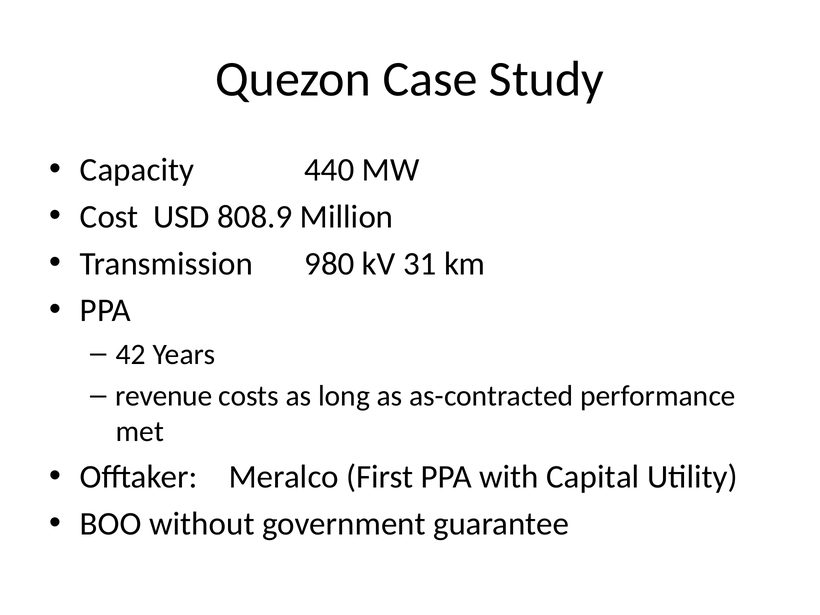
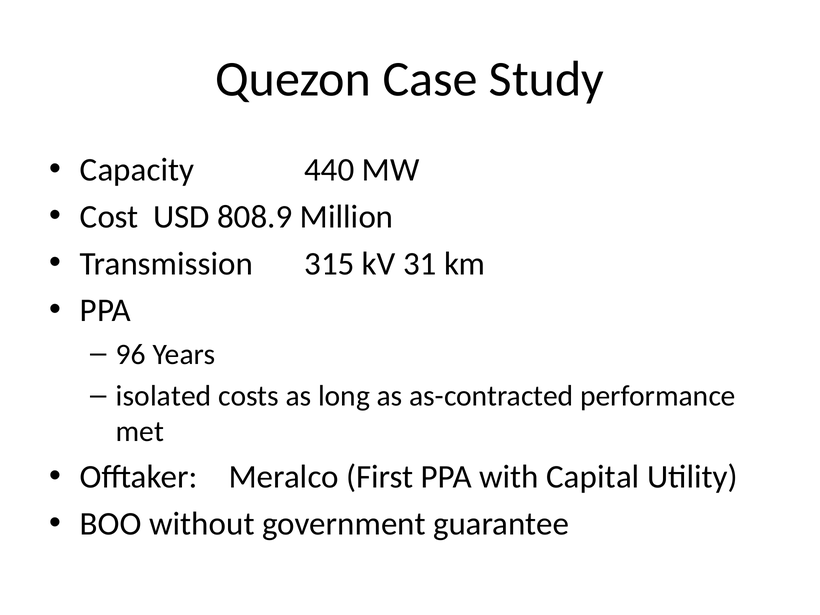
980: 980 -> 315 (329, 264)
42: 42 -> 96 (131, 354)
revenue: revenue -> isolated (164, 396)
